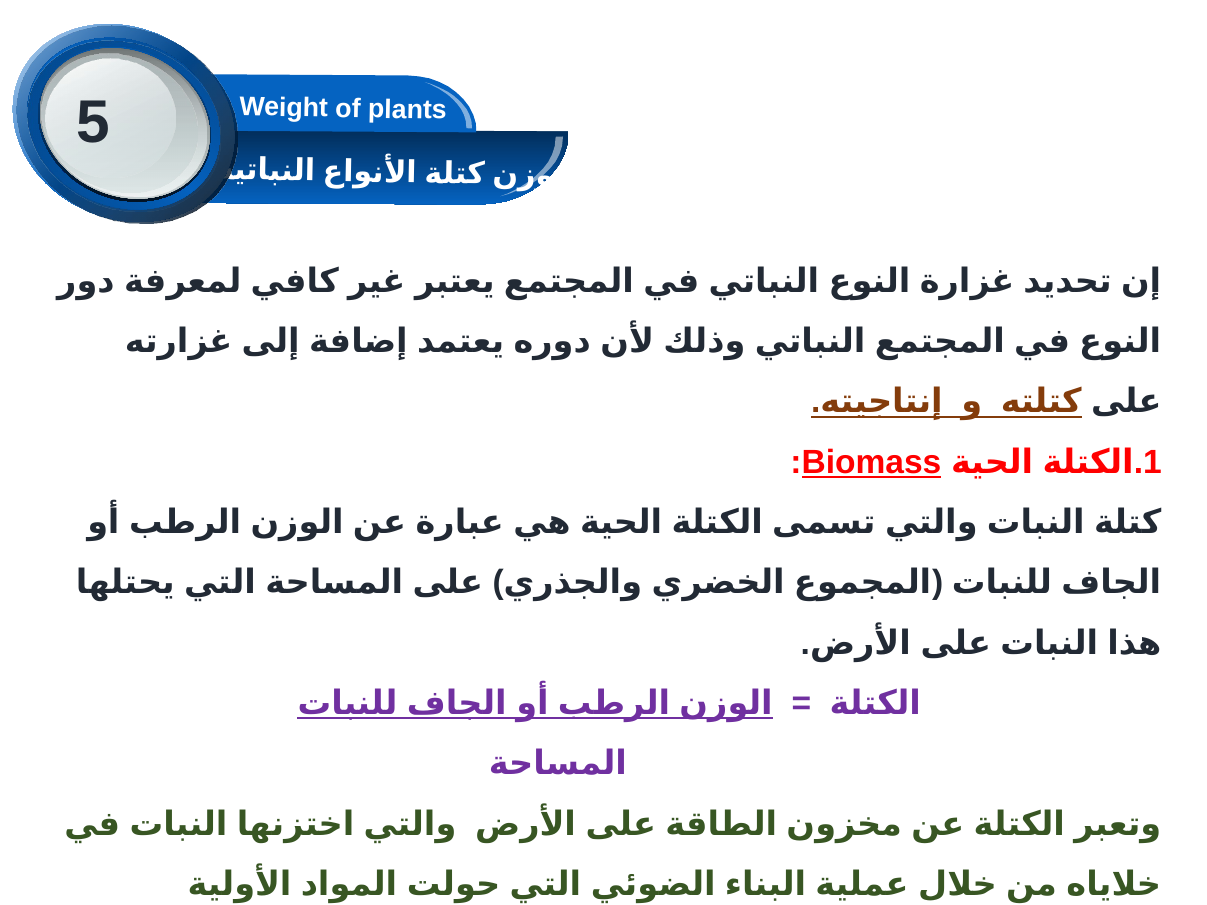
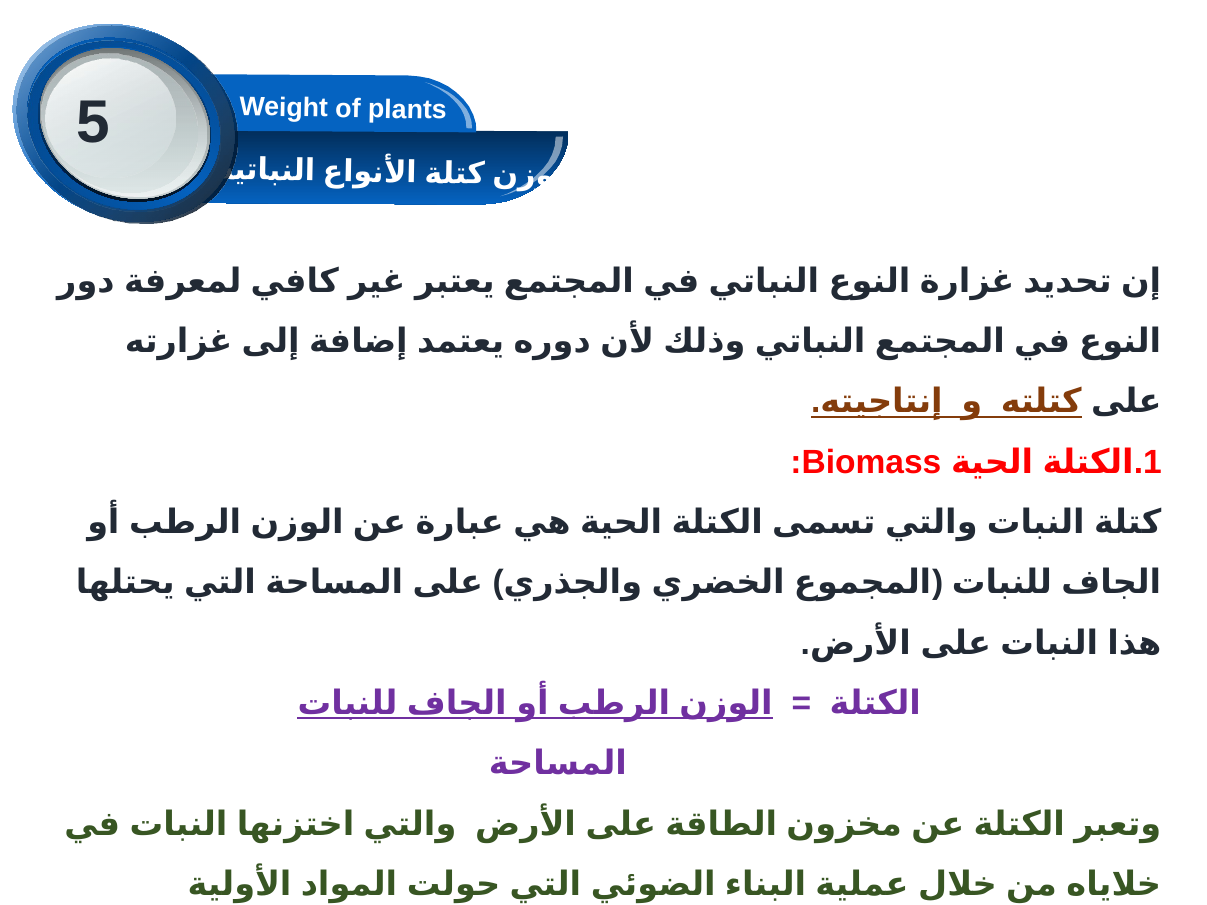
Biomass underline: present -> none (871, 462)
